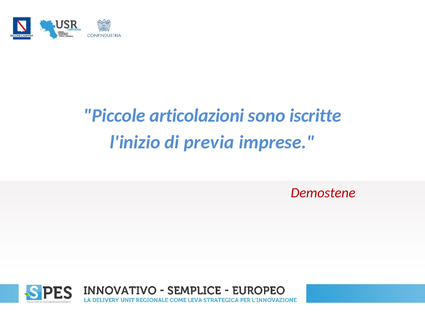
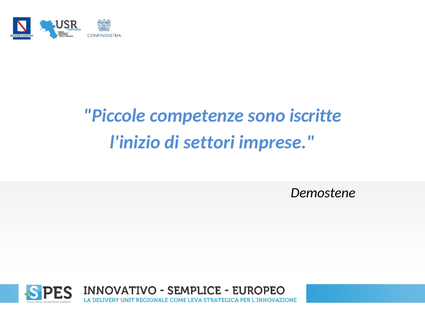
articolazioni: articolazioni -> competenze (197, 116)
previa: previa -> settori (209, 142)
Demostene colour: red -> black (323, 193)
